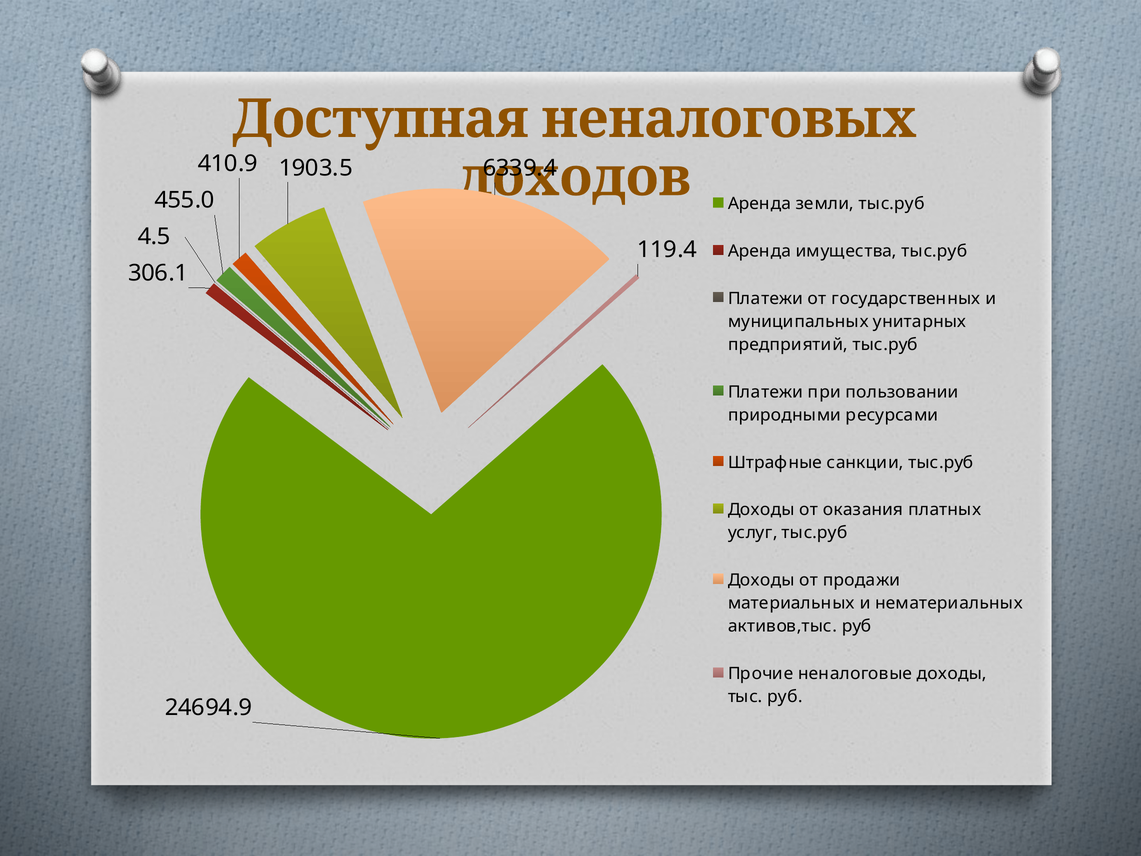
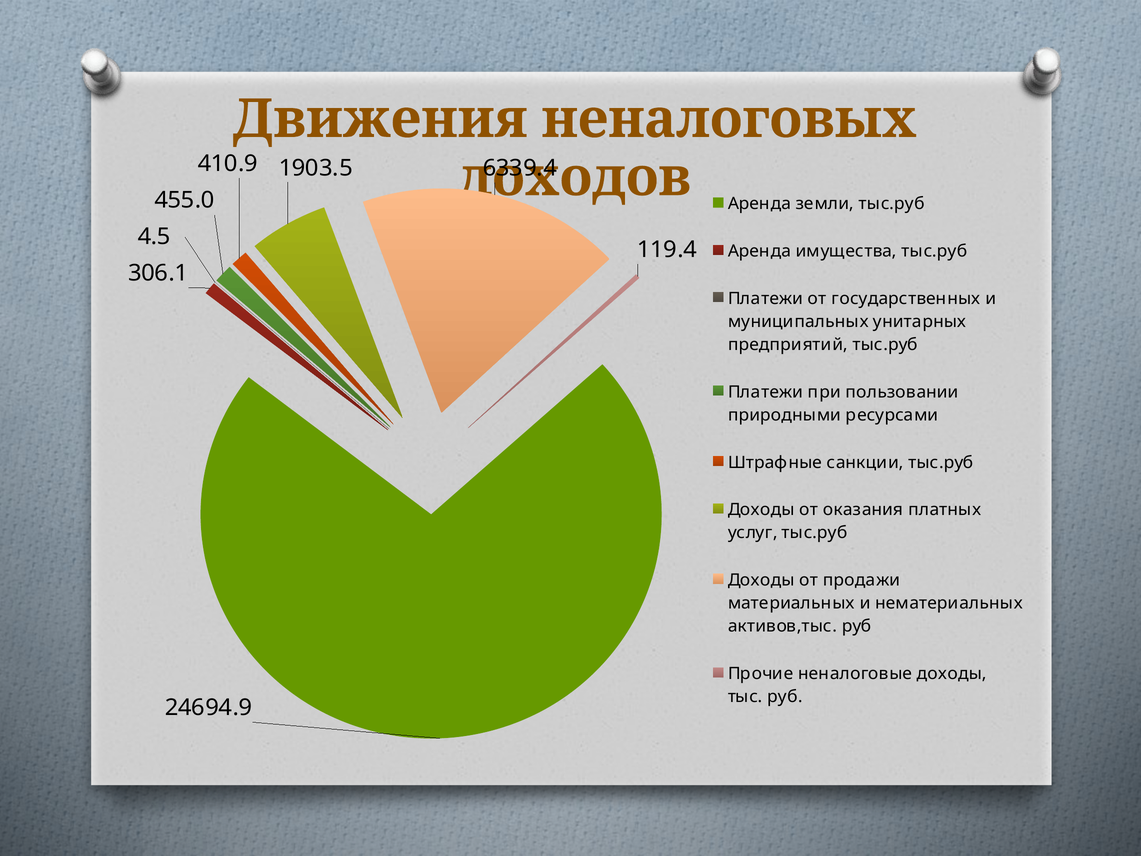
Доступная: Доступная -> Движения (380, 119)
